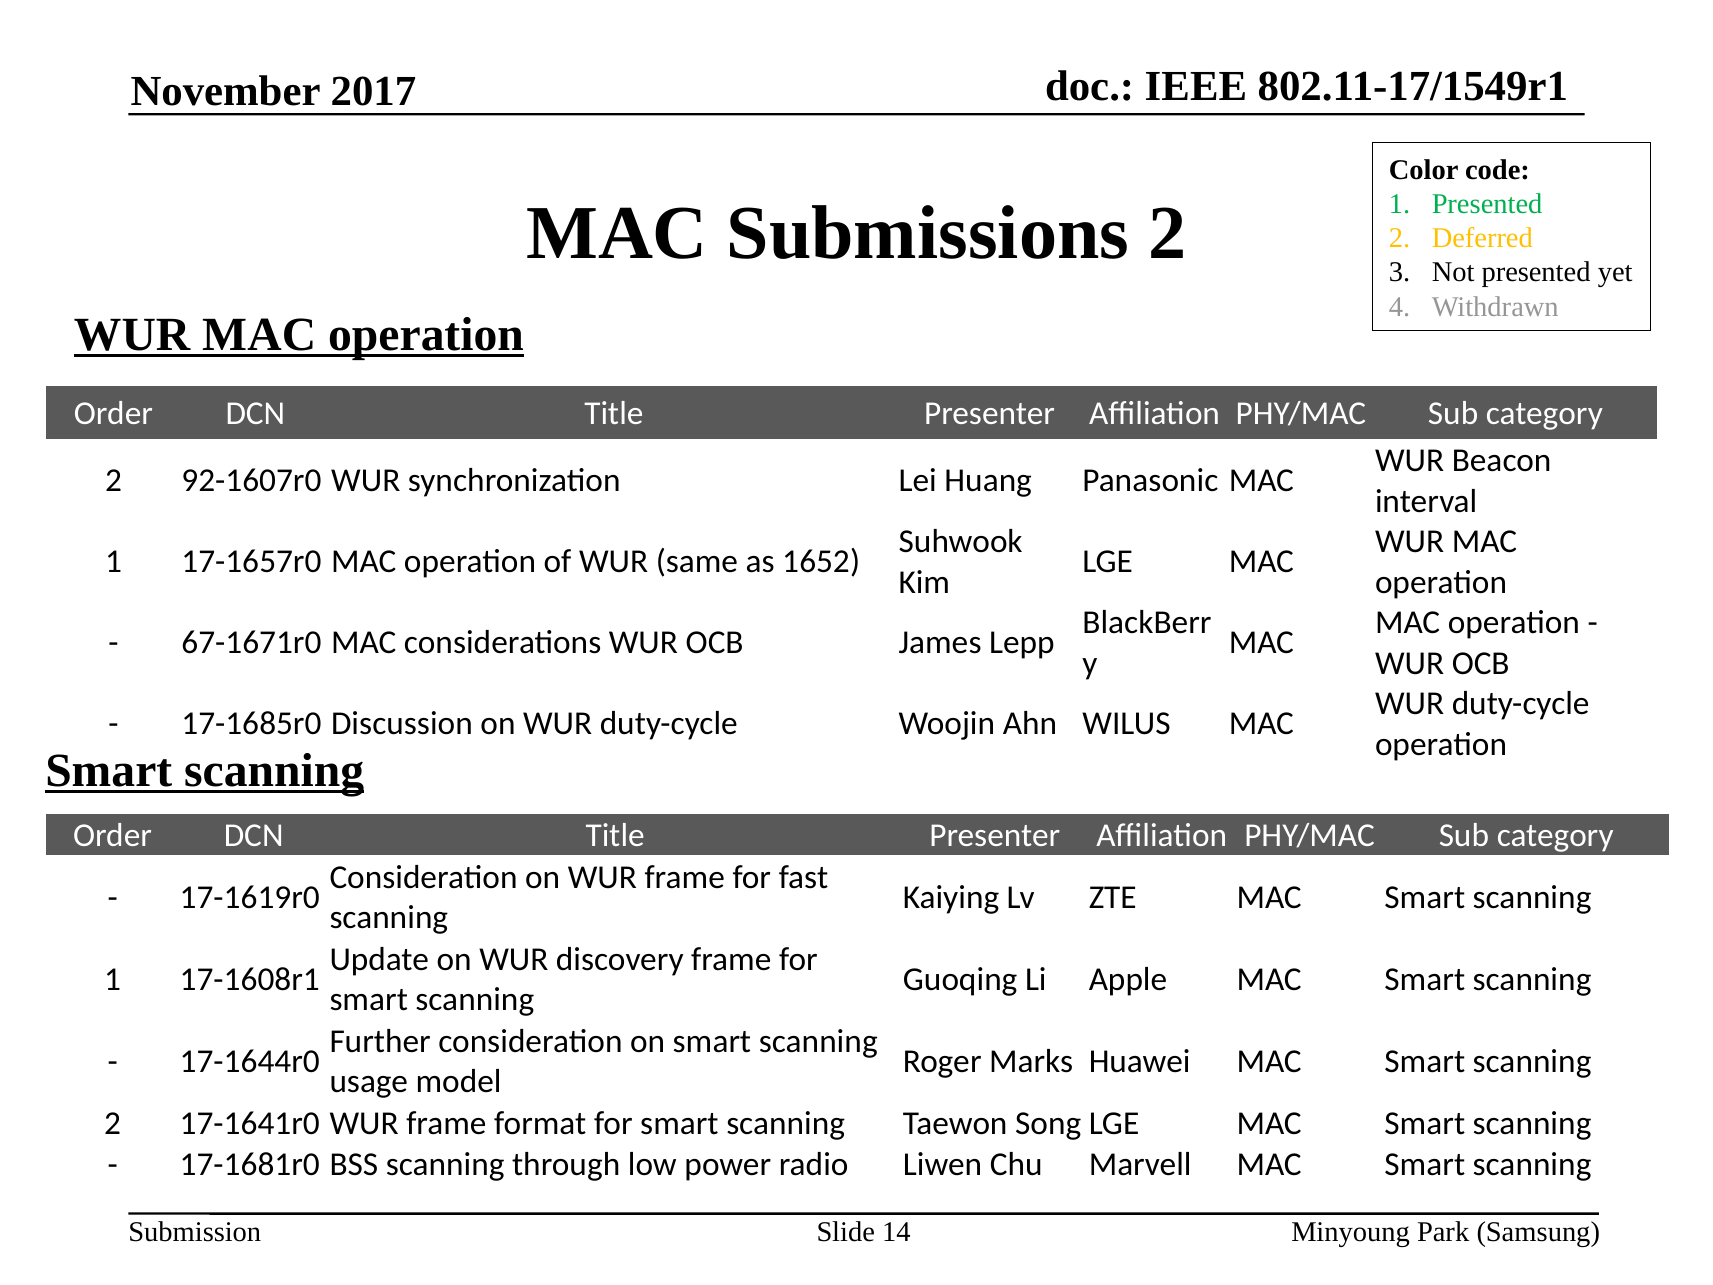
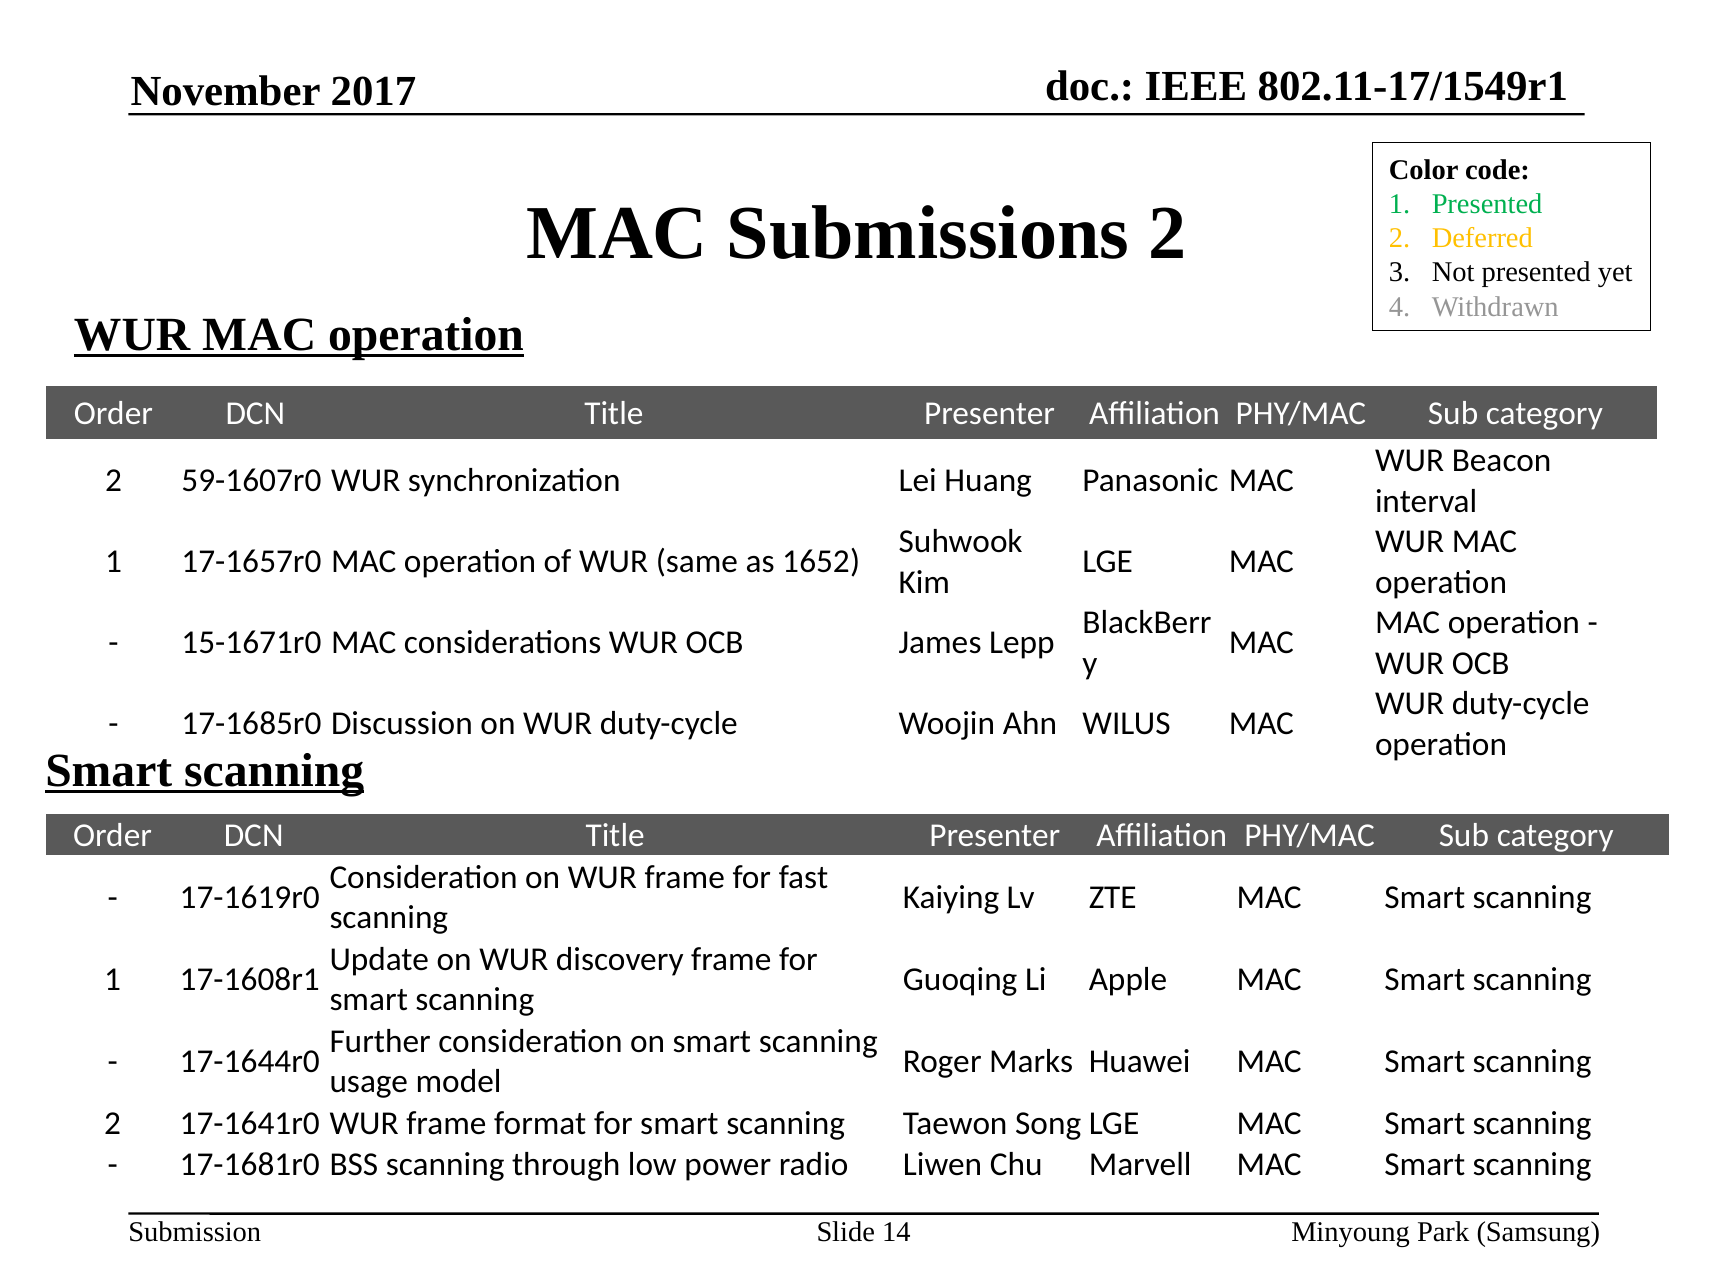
92-1607r0: 92-1607r0 -> 59-1607r0 (251, 480)
67-1671r0: 67-1671r0 -> 15-1671r0 (251, 642)
